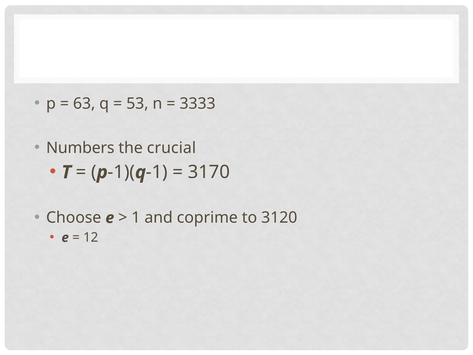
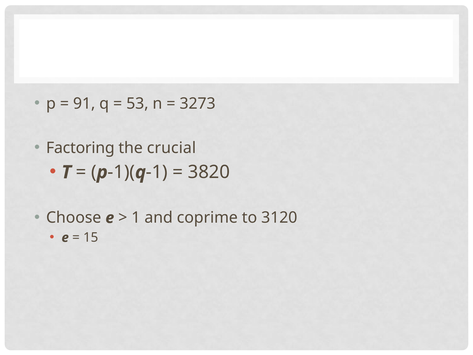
63: 63 -> 91 (84, 104)
3333: 3333 -> 3273 (198, 104)
Numbers: Numbers -> Factoring (80, 148)
3170: 3170 -> 3820 (209, 172)
12: 12 -> 15 (91, 237)
